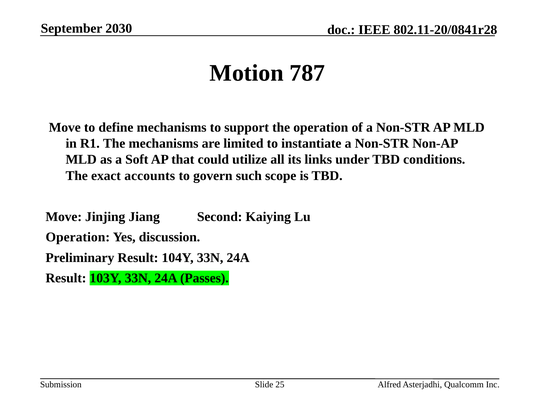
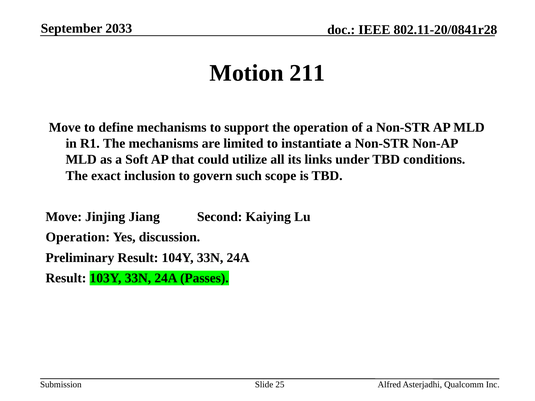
2030: 2030 -> 2033 (119, 28)
787: 787 -> 211 (307, 73)
accounts: accounts -> inclusion (150, 176)
